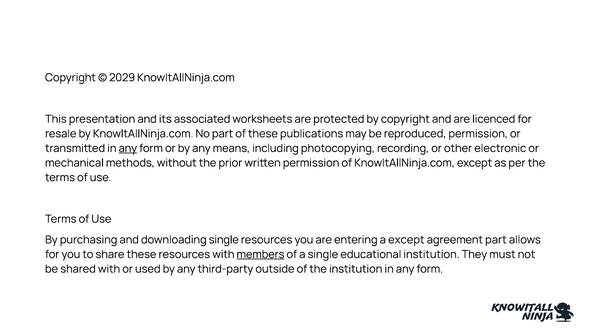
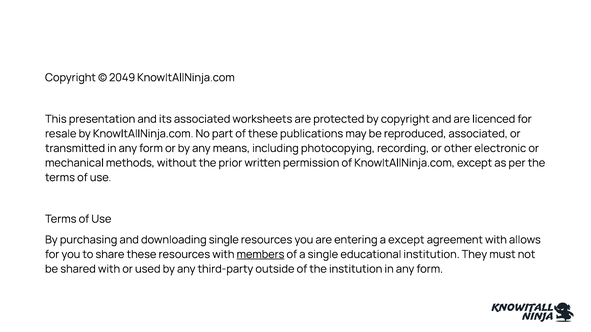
2029: 2029 -> 2049 (122, 78)
reproduced permission: permission -> associated (478, 134)
any underline: present -> none (128, 148)
agreement part: part -> with (496, 240)
